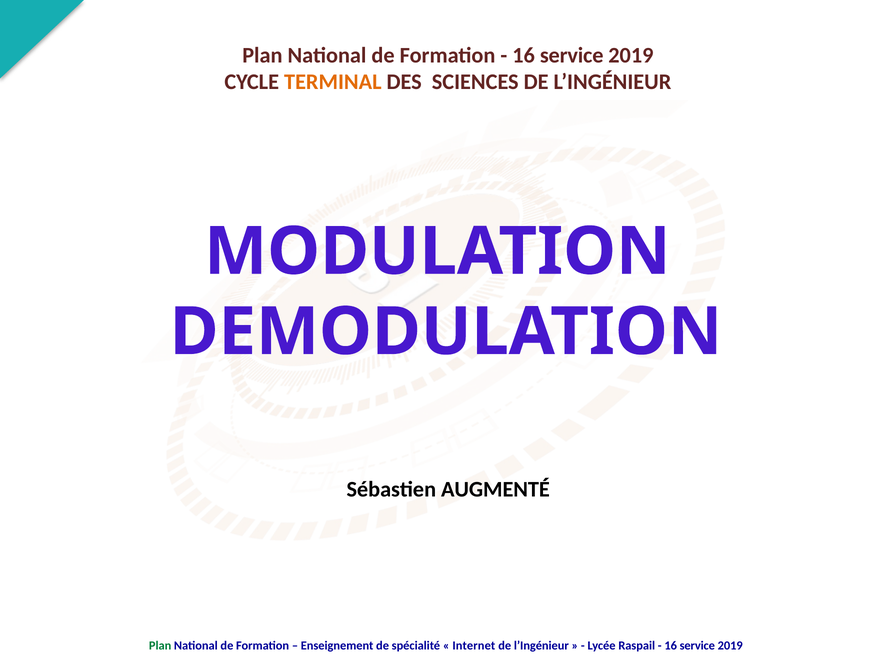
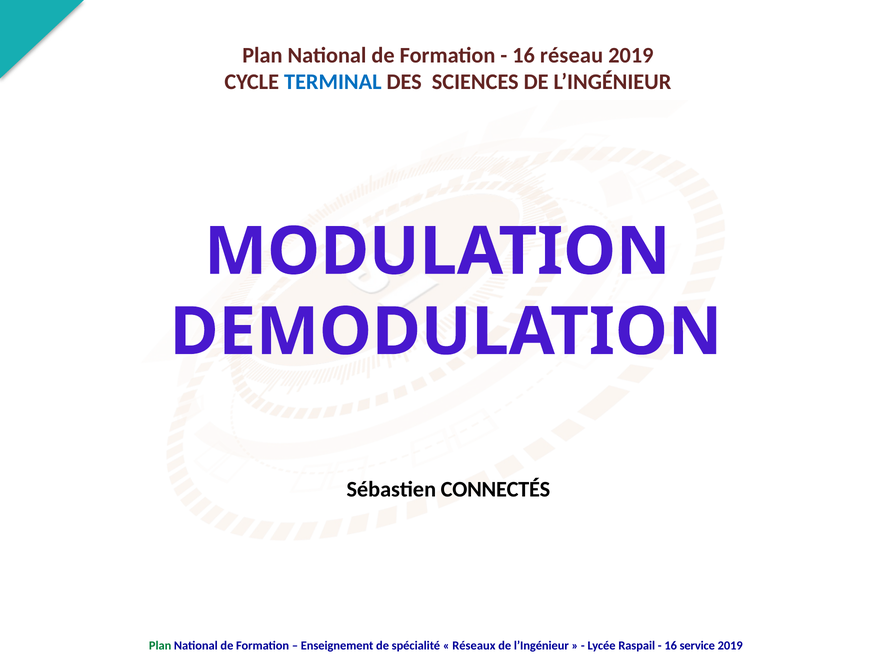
service: service -> réseau (572, 55)
TERMINAL colour: orange -> blue (333, 82)
AUGMENTÉ: AUGMENTÉ -> CONNECTÉS (495, 489)
Internet: Internet -> Réseaux (474, 646)
